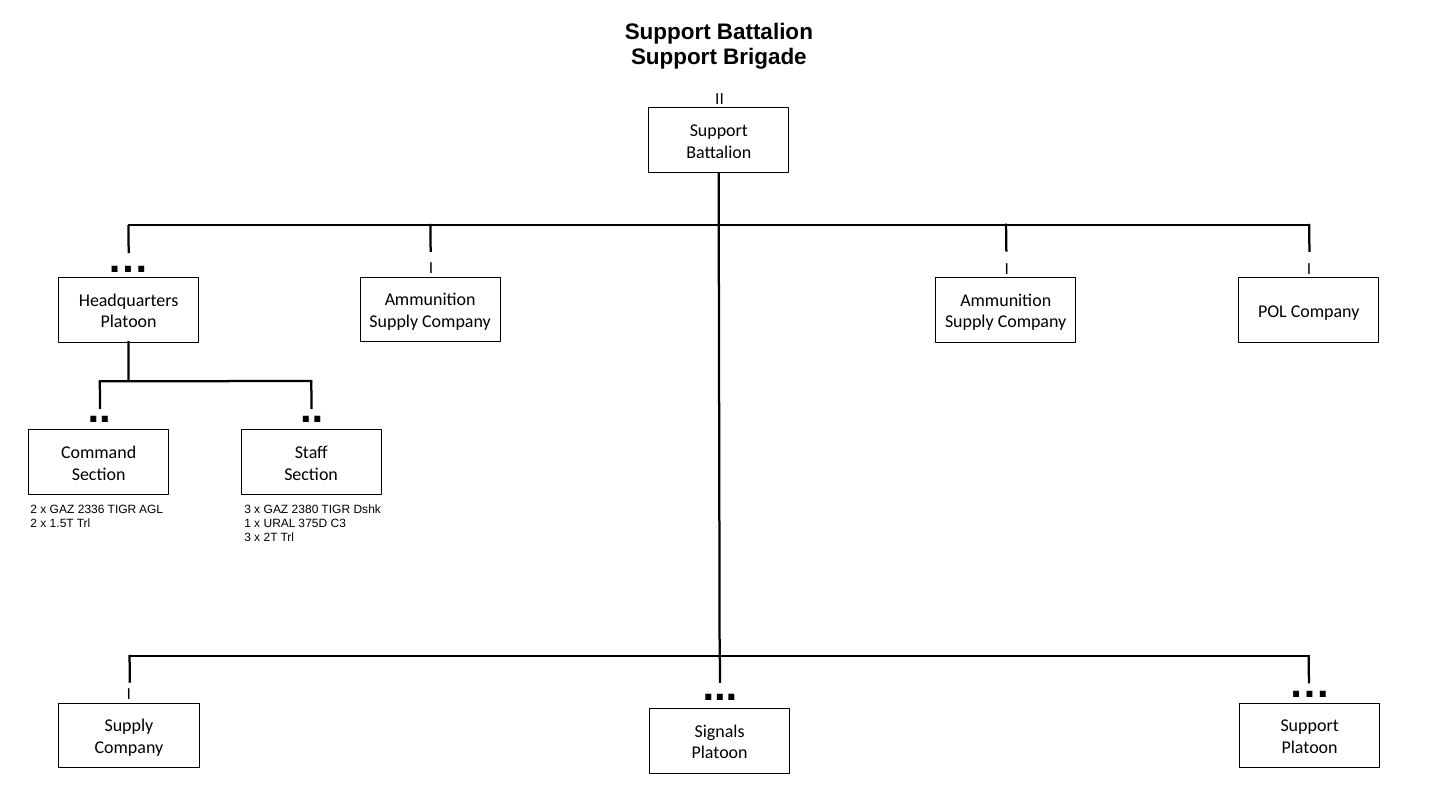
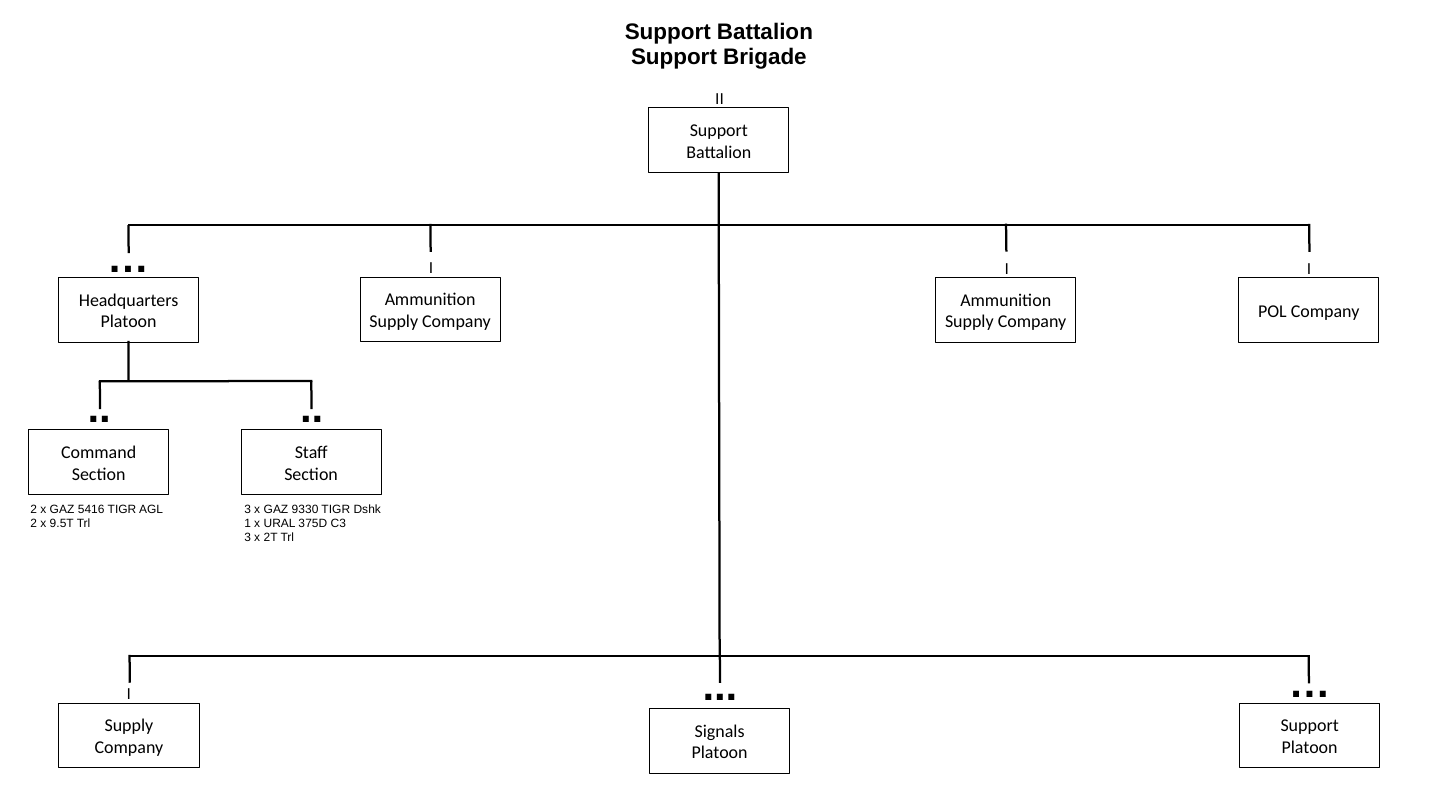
2336: 2336 -> 5416 (91, 509)
2380: 2380 -> 9330 (305, 509)
1.5T: 1.5T -> 9.5T (62, 523)
